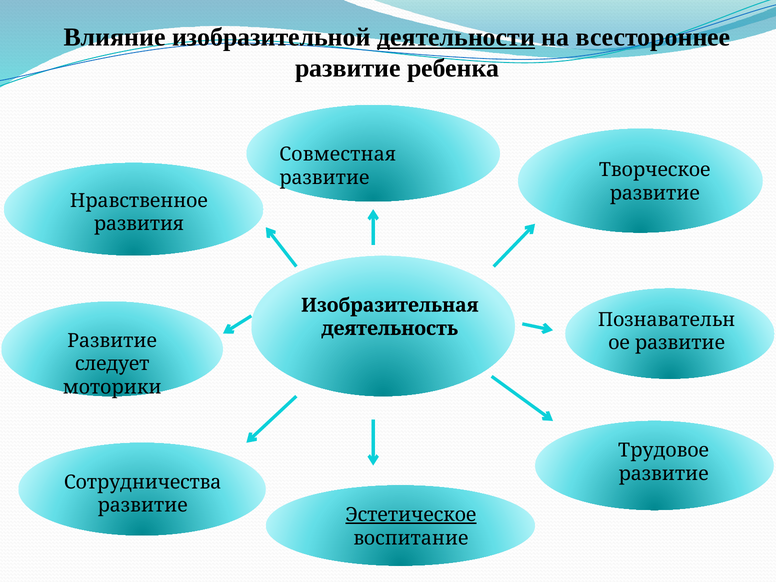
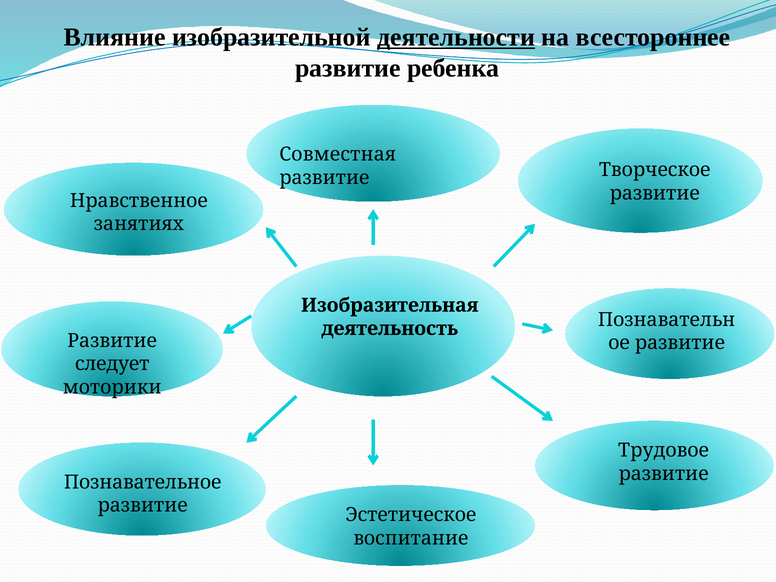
развития: развития -> занятиях (139, 224)
Сотрудничества: Сотрудничества -> Познавательное (143, 482)
Эстетическое underline: present -> none (411, 515)
